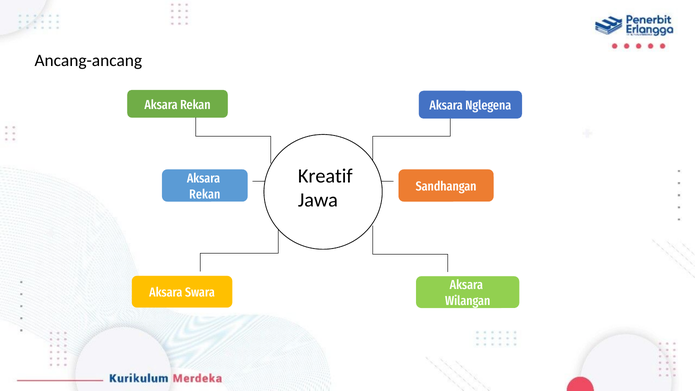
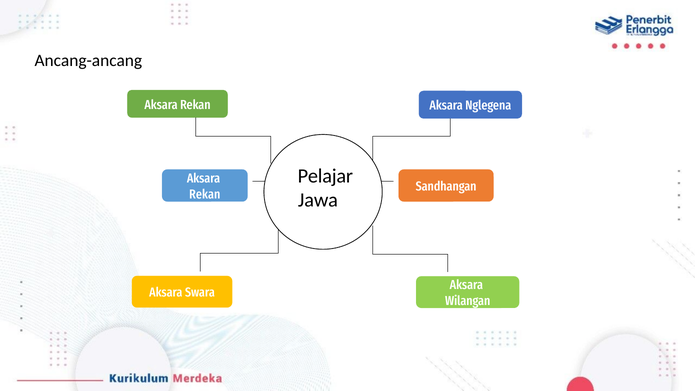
Kreatif: Kreatif -> Pelajar (325, 176)
